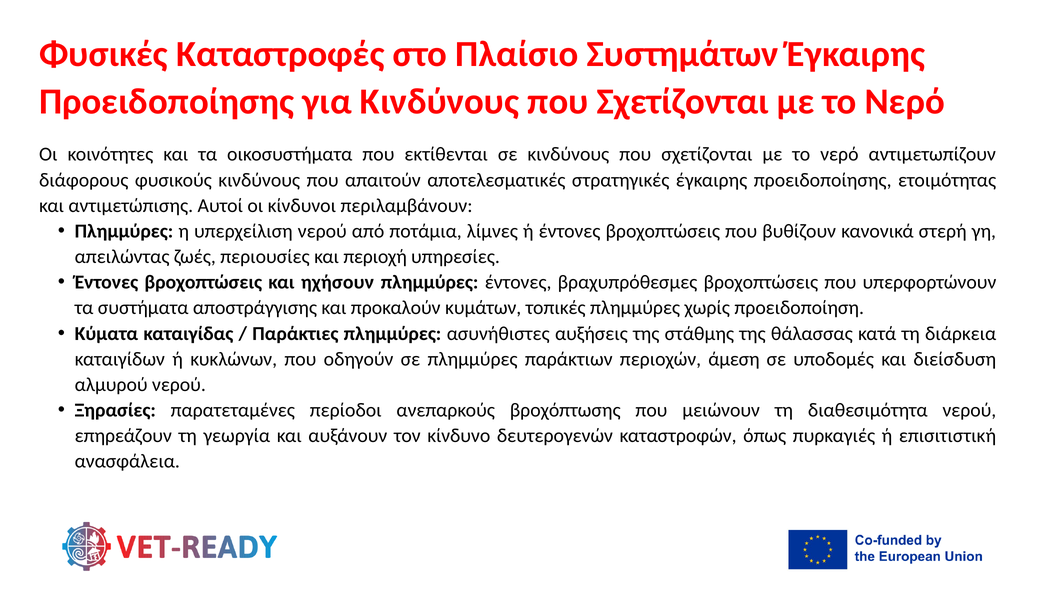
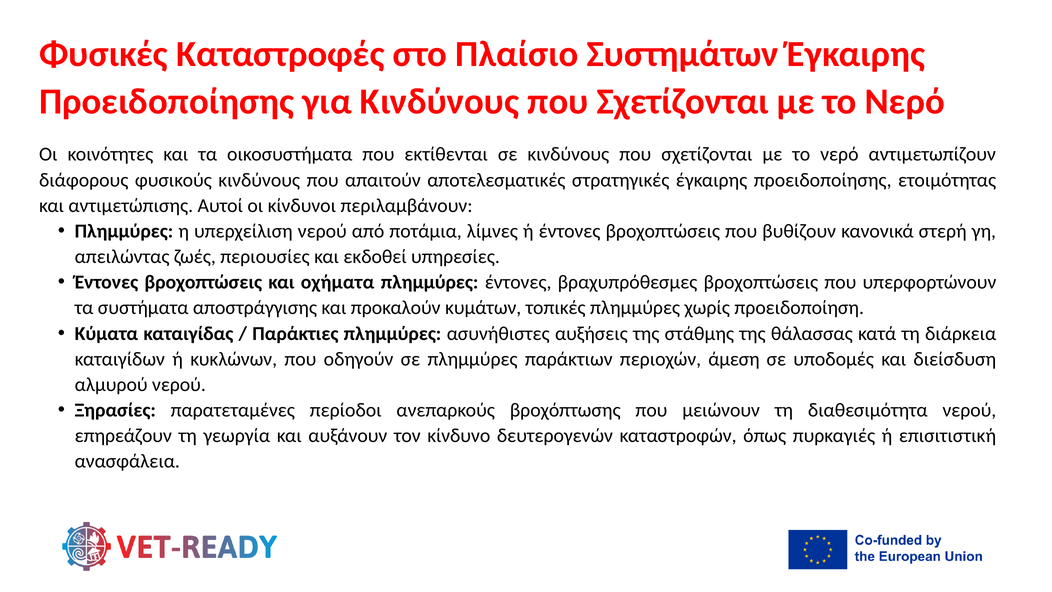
περιοχή: περιοχή -> εκδοθεί (375, 257)
ηχήσουν: ηχήσουν -> οχήματα (338, 282)
